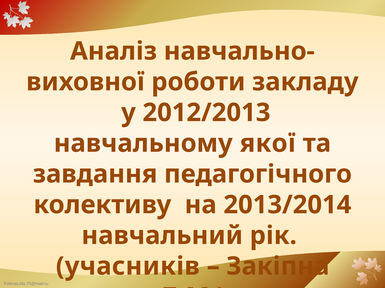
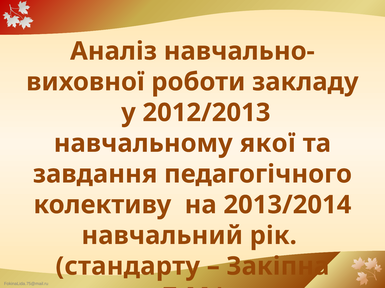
учасників: учасників -> стандарту (128, 267)
